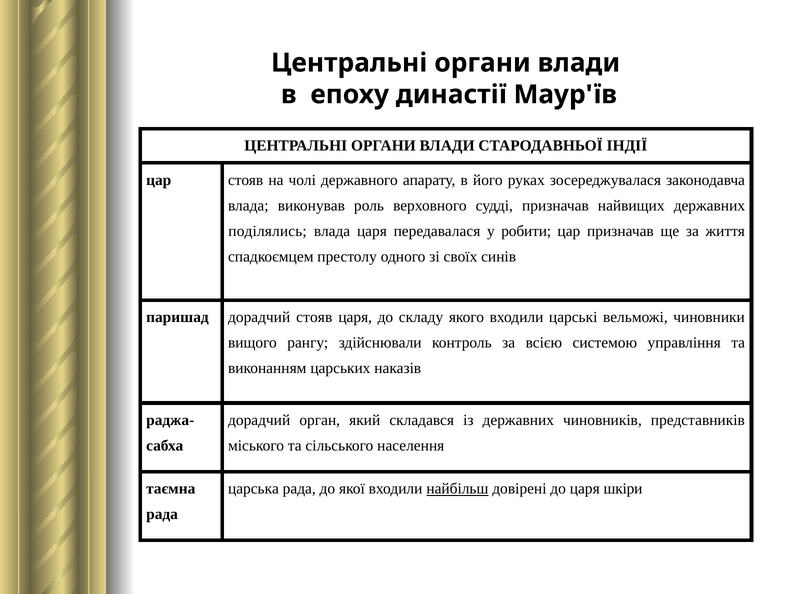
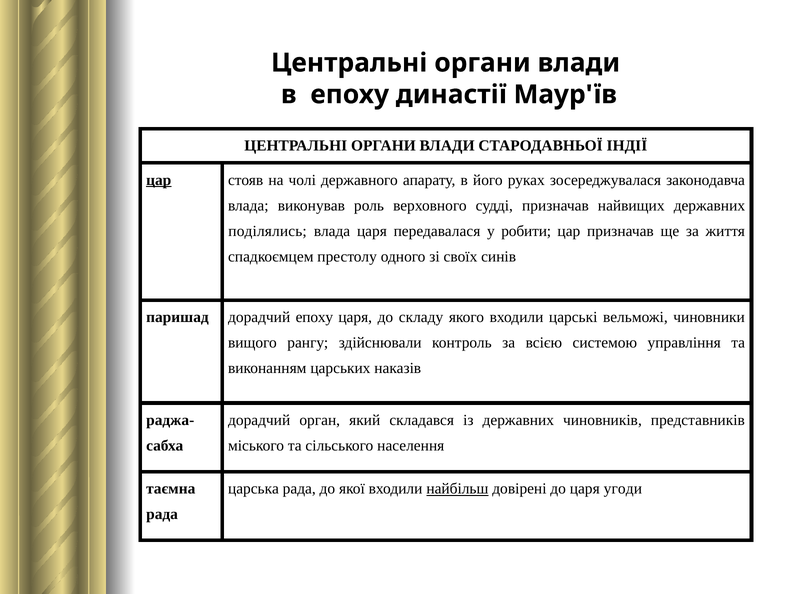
цар underline: none -> present (159, 180)
дорадчий стояв: стояв -> епоху (314, 317)
шкіри: шкіри -> угоди (623, 489)
